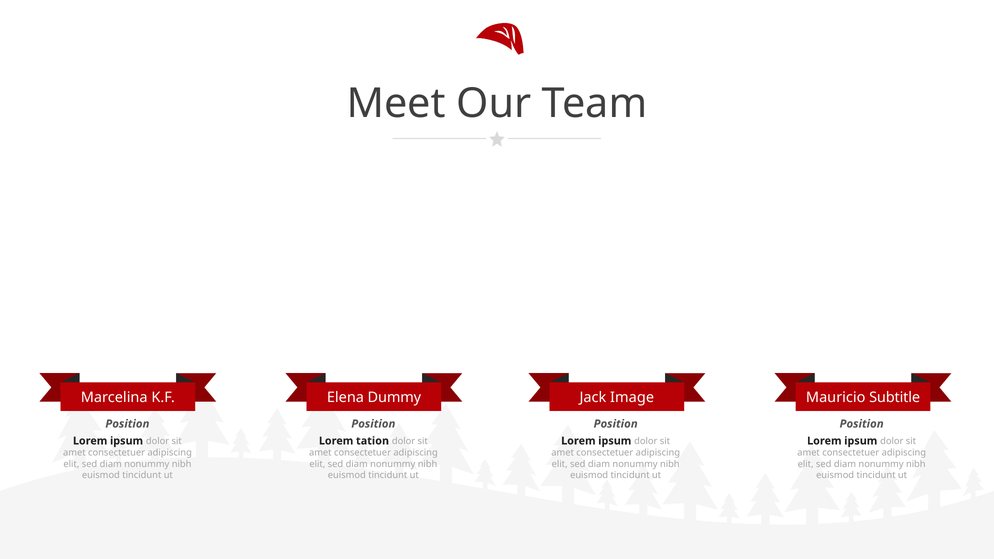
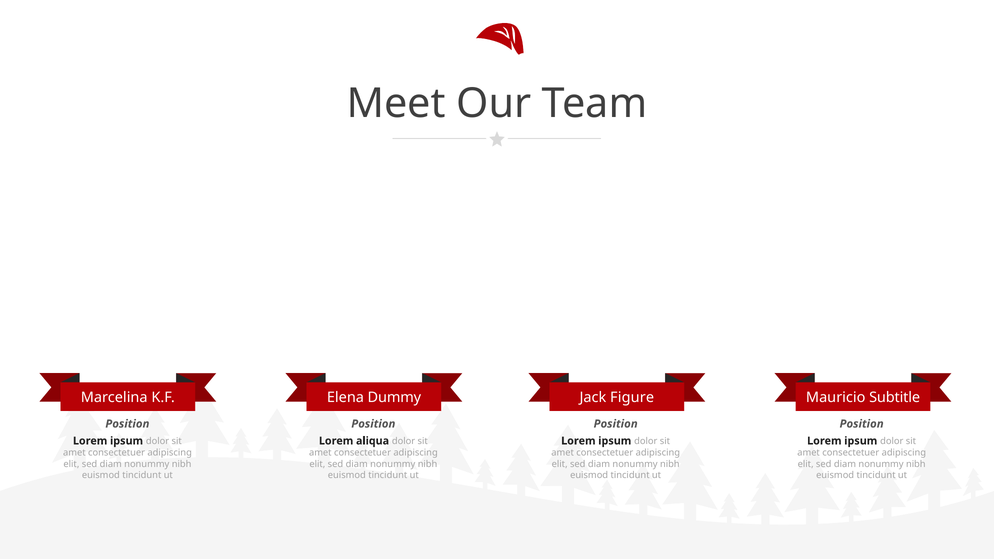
Image: Image -> Figure (632, 397)
tation: tation -> aliqua (373, 441)
